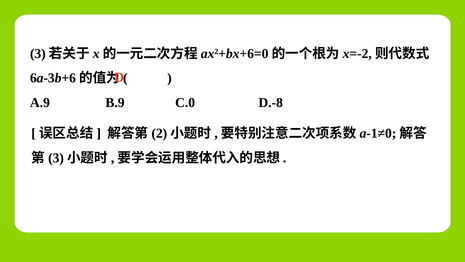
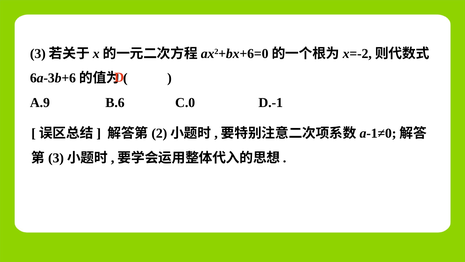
B.9: B.9 -> B.6 (115, 102)
D.-8: D.-8 -> D.-1 (271, 102)
